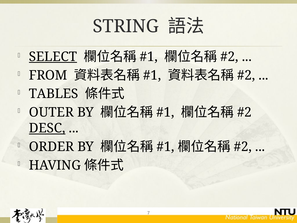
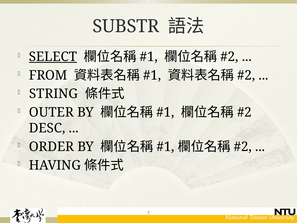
STRING: STRING -> SUBSTR (126, 26)
TABLES: TABLES -> STRING (54, 94)
DESC underline: present -> none (47, 128)
